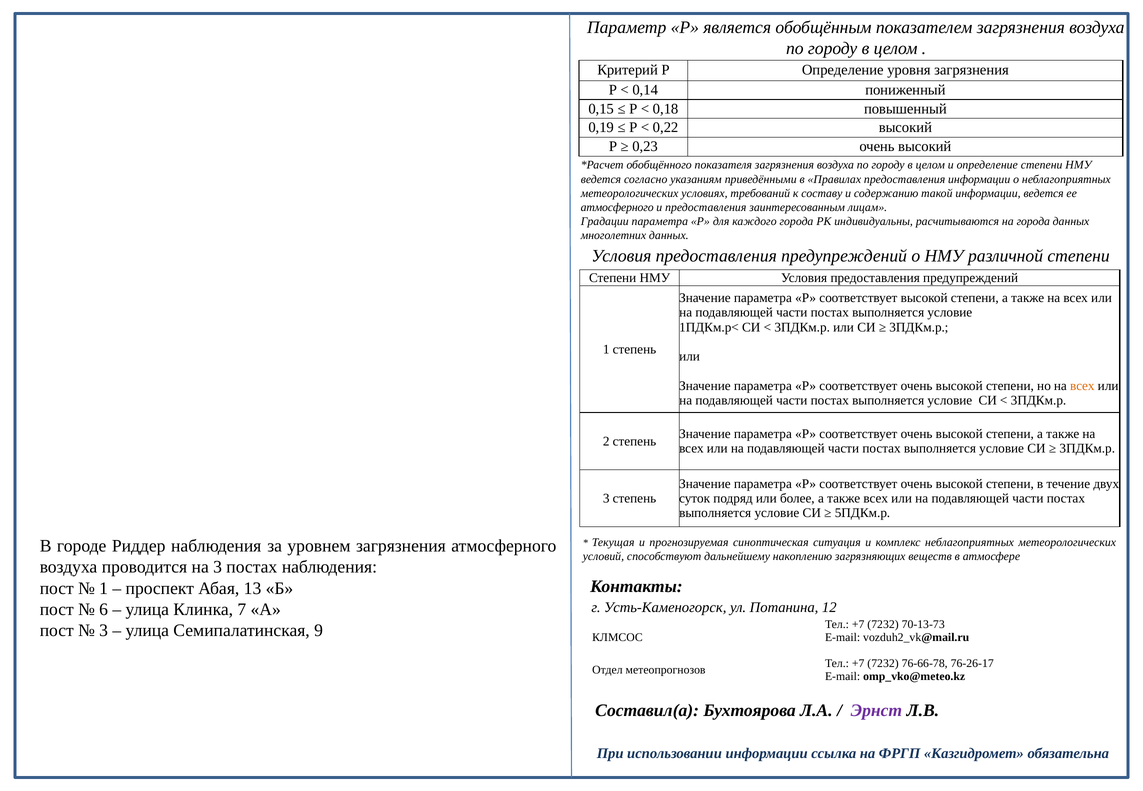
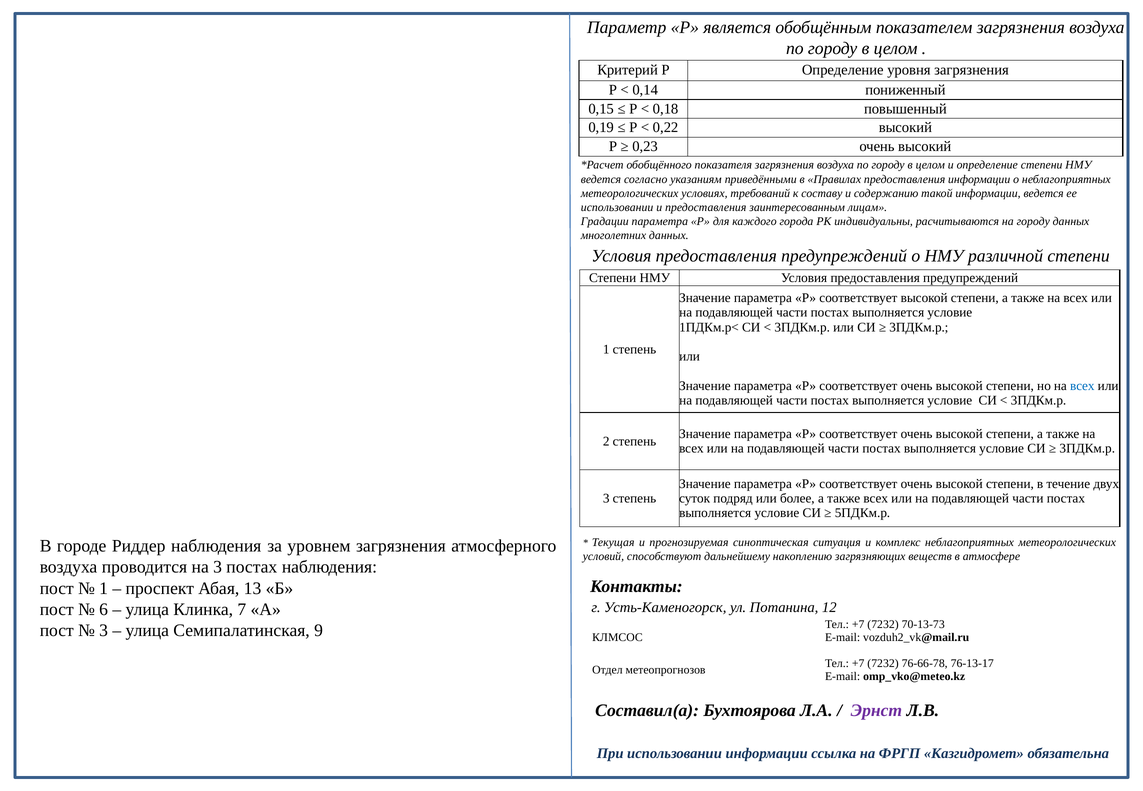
атмосферного: атмосферного -> использовании (617, 207)
на города: города -> городу (1033, 221)
всех colour: orange -> blue (1082, 386)
76-26-17: 76-26-17 -> 76-13-17 (972, 664)
